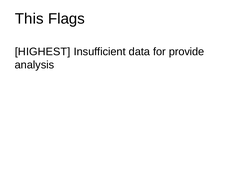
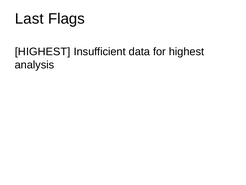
This: This -> Last (29, 19)
for provide: provide -> highest (186, 52)
